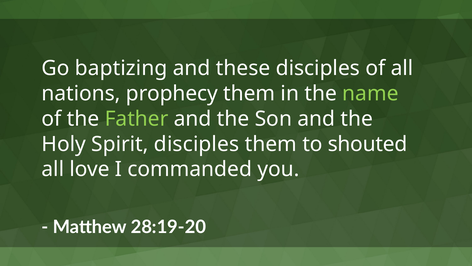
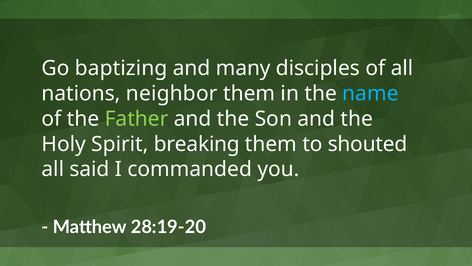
these: these -> many (243, 68)
prophecy: prophecy -> neighbor (172, 93)
name colour: light green -> light blue (370, 93)
Spirit disciples: disciples -> breaking (197, 144)
love: love -> said (90, 169)
